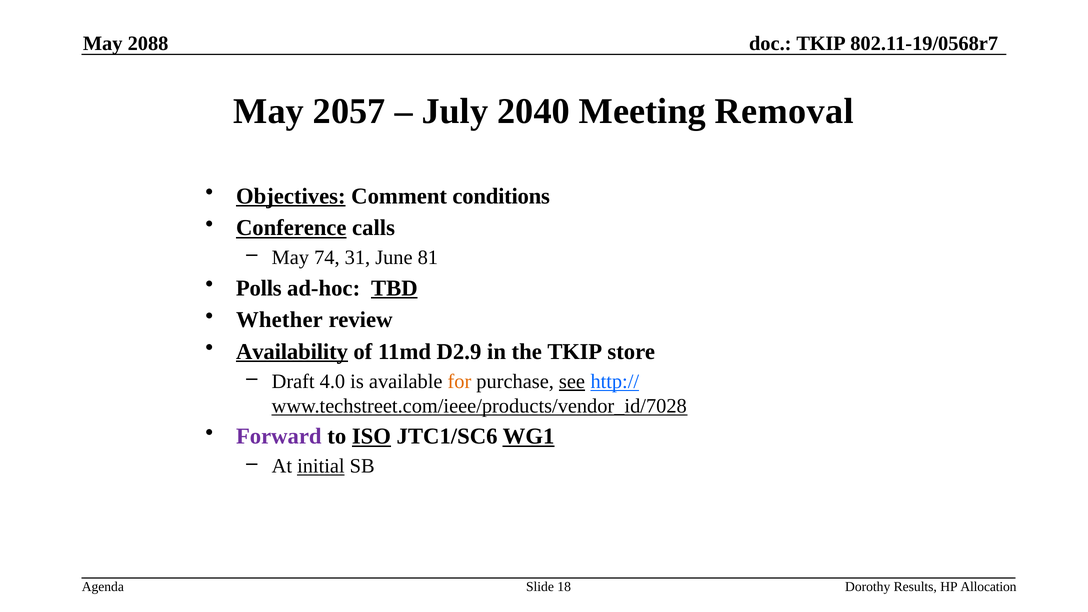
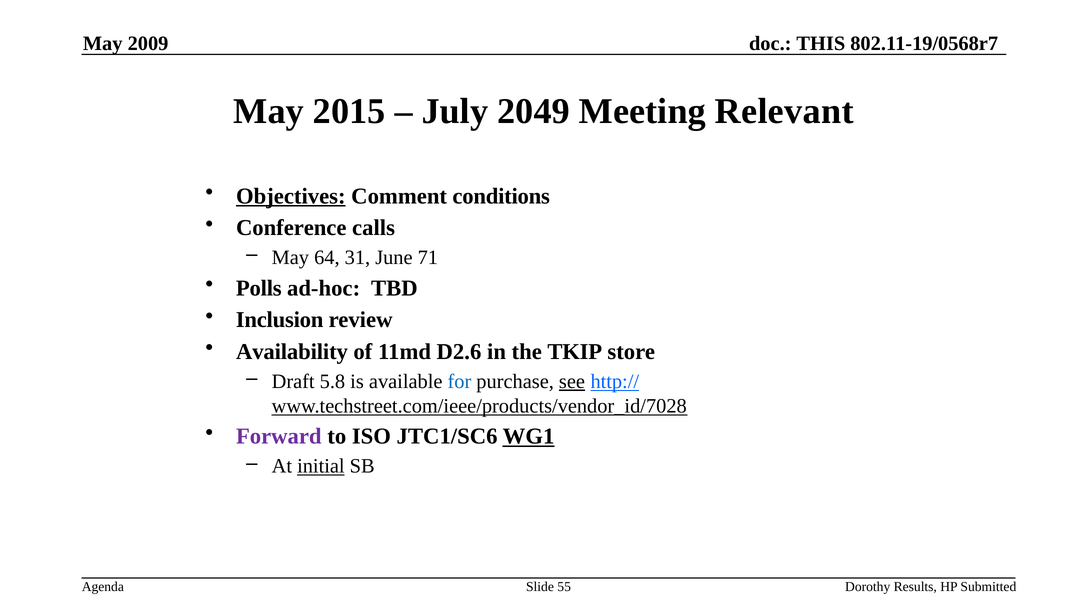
2088: 2088 -> 2009 (148, 44)
TKIP: TKIP -> THIS (821, 44)
2057: 2057 -> 2015 (349, 111)
2040: 2040 -> 2049 (534, 111)
Removal: Removal -> Relevant (784, 111)
Conference underline: present -> none (291, 228)
74: 74 -> 64 (327, 258)
81: 81 -> 71 (428, 258)
TBD underline: present -> none (394, 288)
Whether: Whether -> Inclusion (280, 320)
Availability underline: present -> none (292, 352)
D2.9: D2.9 -> D2.6 (459, 352)
4.0: 4.0 -> 5.8 (332, 381)
for colour: orange -> blue (459, 381)
ISO underline: present -> none (371, 436)
18: 18 -> 55 (564, 587)
Allocation: Allocation -> Submitted (988, 587)
